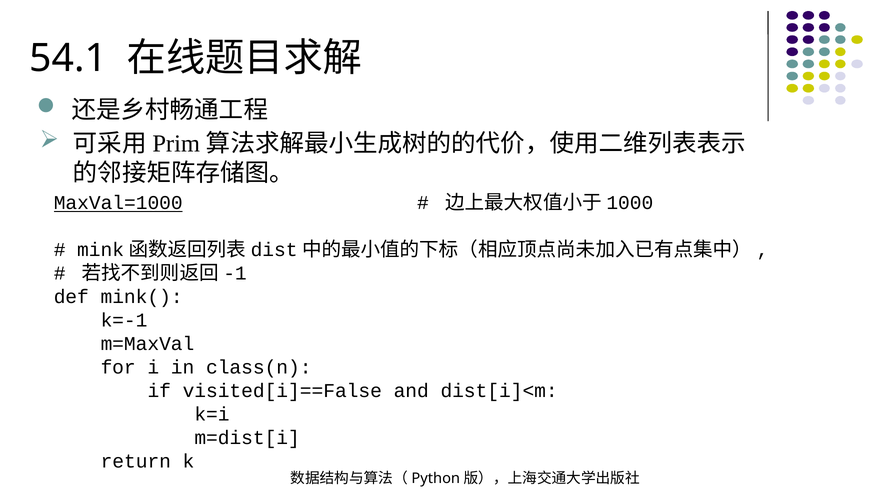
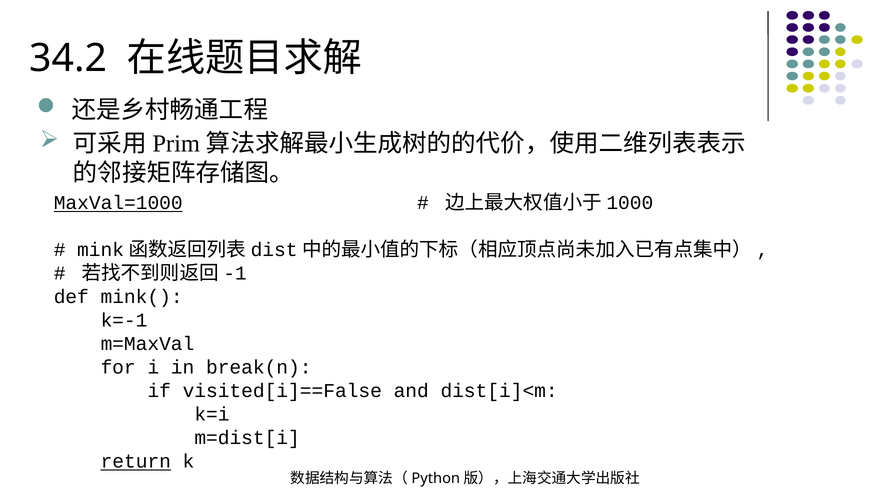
54.1: 54.1 -> 34.2 (68, 58)
class(n: class(n -> break(n (259, 368)
return underline: none -> present (136, 462)
